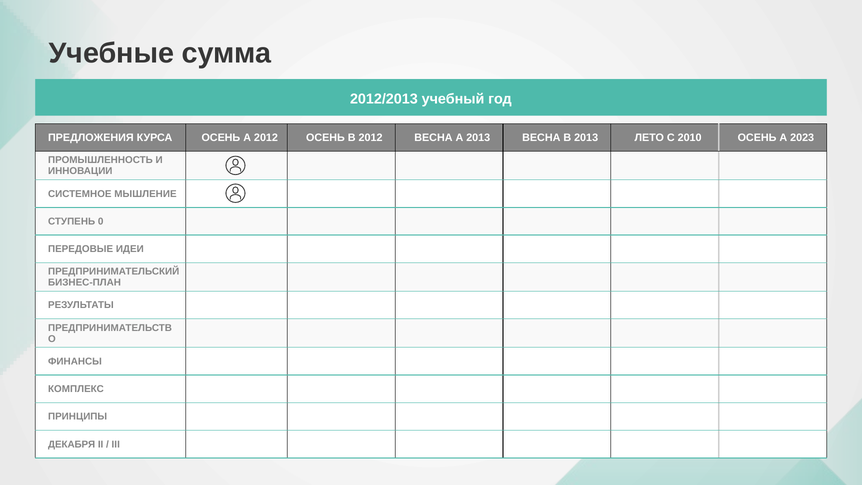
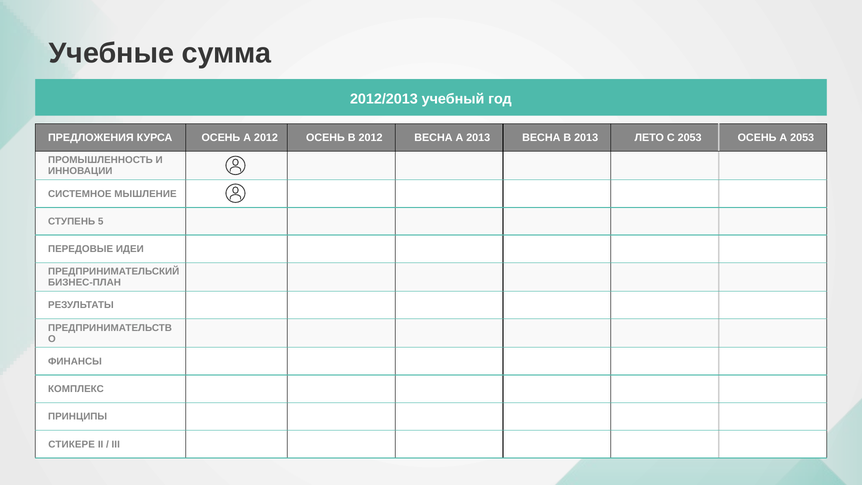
С 2010: 2010 -> 2053 (690, 138)
А 2023: 2023 -> 2053 (802, 138)
0: 0 -> 5 (101, 221)
ДЕКАБРЯ: ДЕКАБРЯ -> СТИКЕРЕ (72, 444)
